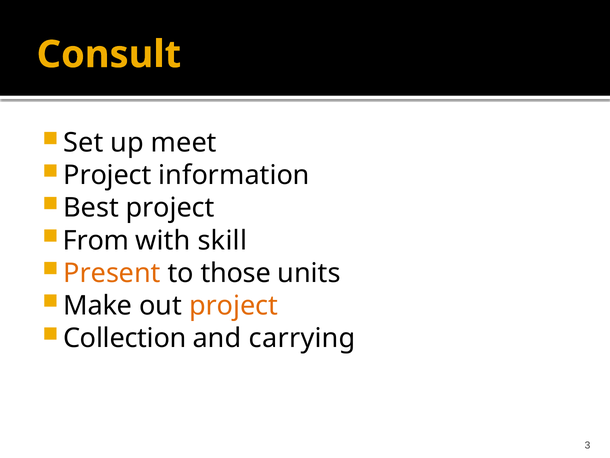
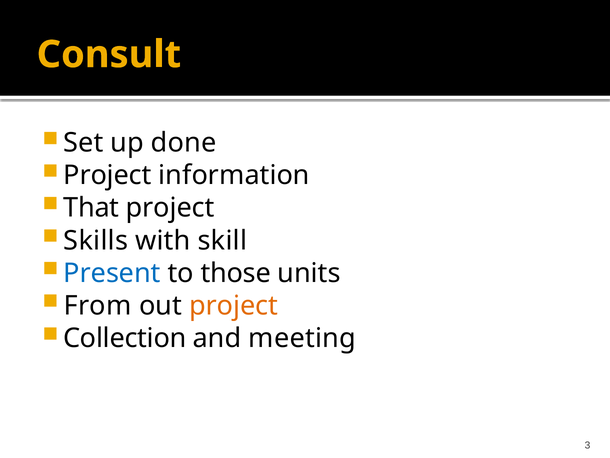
meet: meet -> done (184, 143)
Best: Best -> That (91, 208)
From: From -> Skills (96, 240)
Present colour: orange -> blue (112, 273)
Make: Make -> From (98, 305)
carrying: carrying -> meeting (302, 338)
